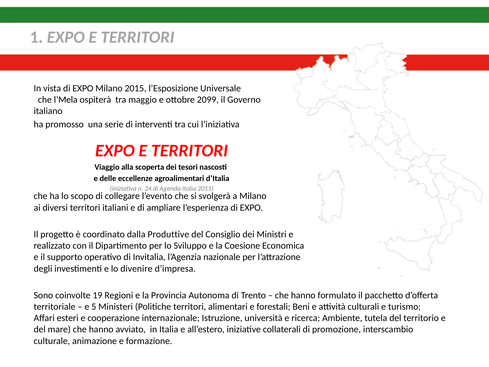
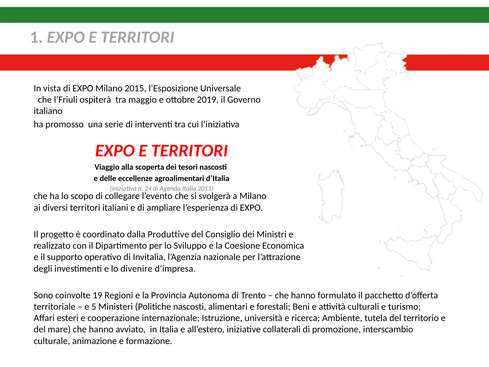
l’Mela: l’Mela -> l’Friuli (66, 100)
2099: 2099 -> 2019 (208, 100)
Politiche territori: territori -> nascosti (190, 306)
